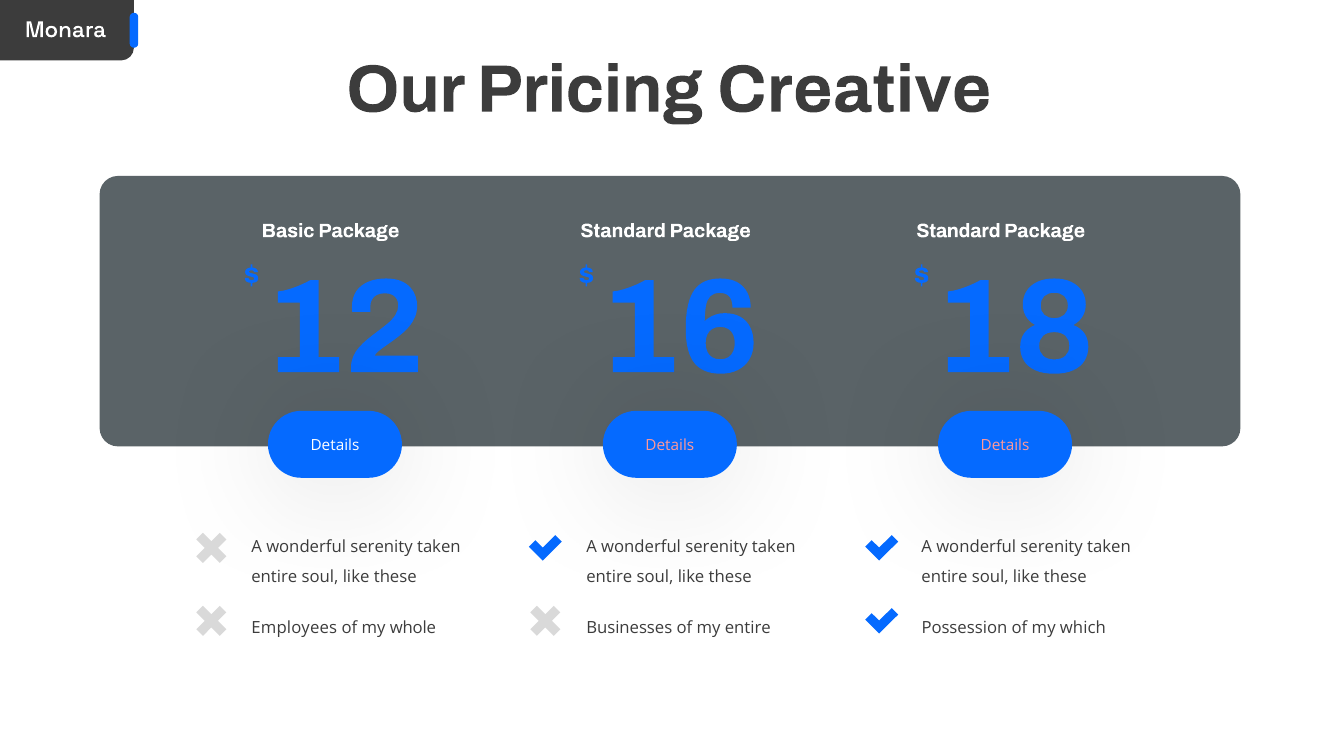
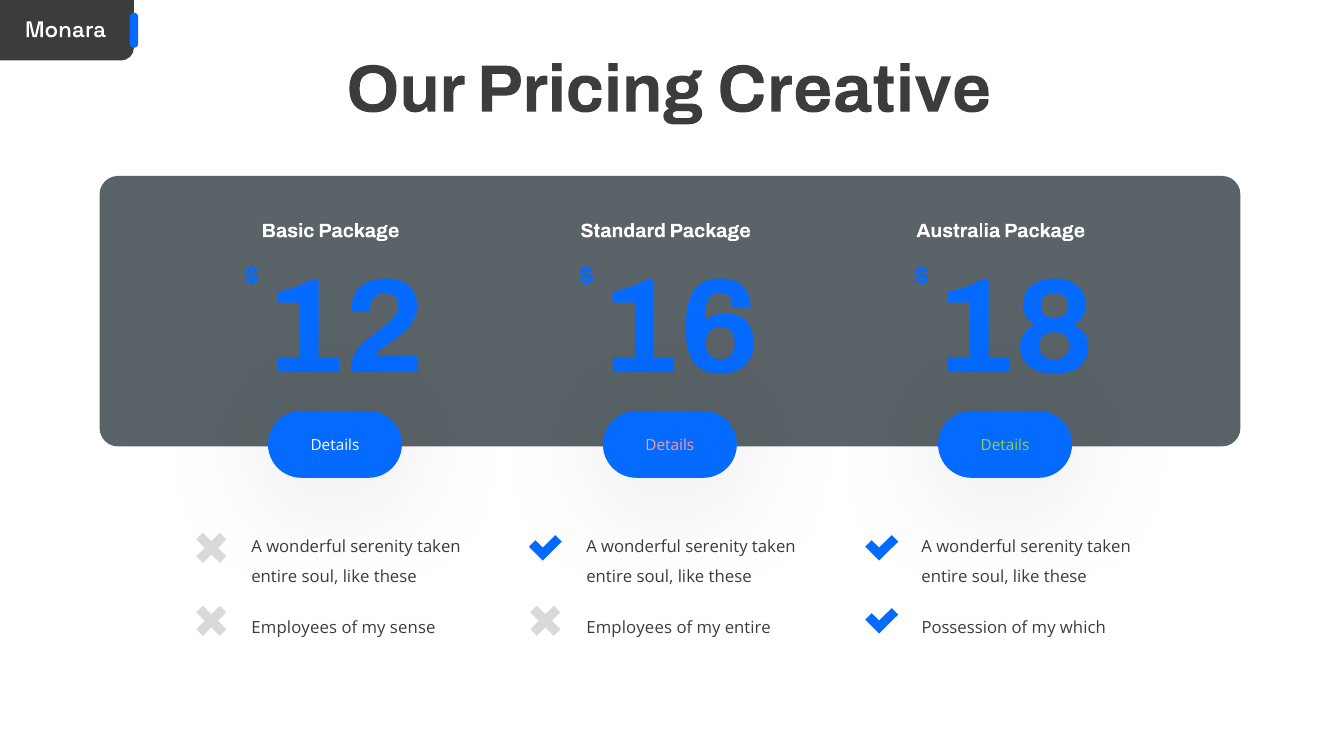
Standard: Standard -> Australia (958, 231)
Details colour: pink -> light green (1005, 445)
whole: whole -> sense (413, 628)
Businesses: Businesses -> Employees (629, 628)
